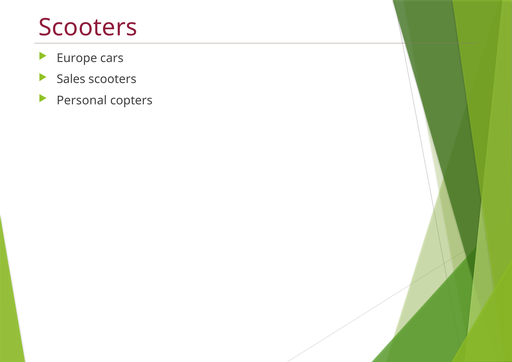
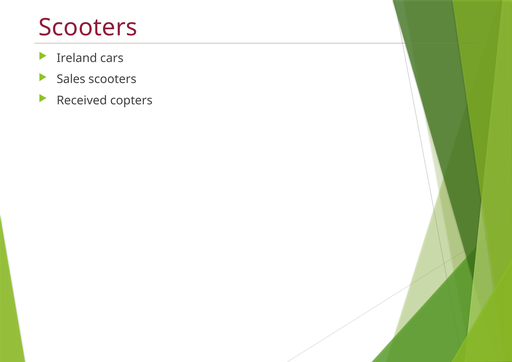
Europe: Europe -> Ireland (77, 58)
Personal: Personal -> Received (82, 100)
